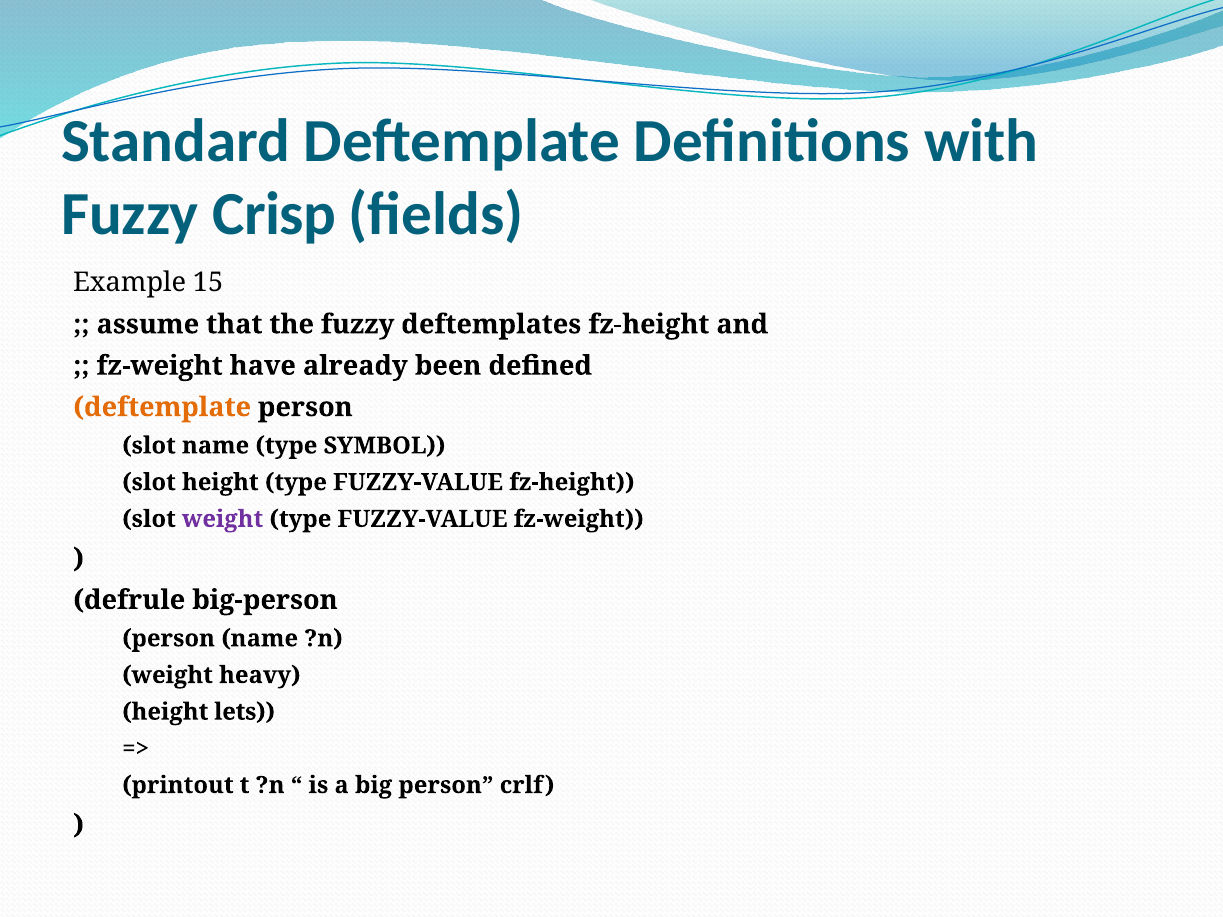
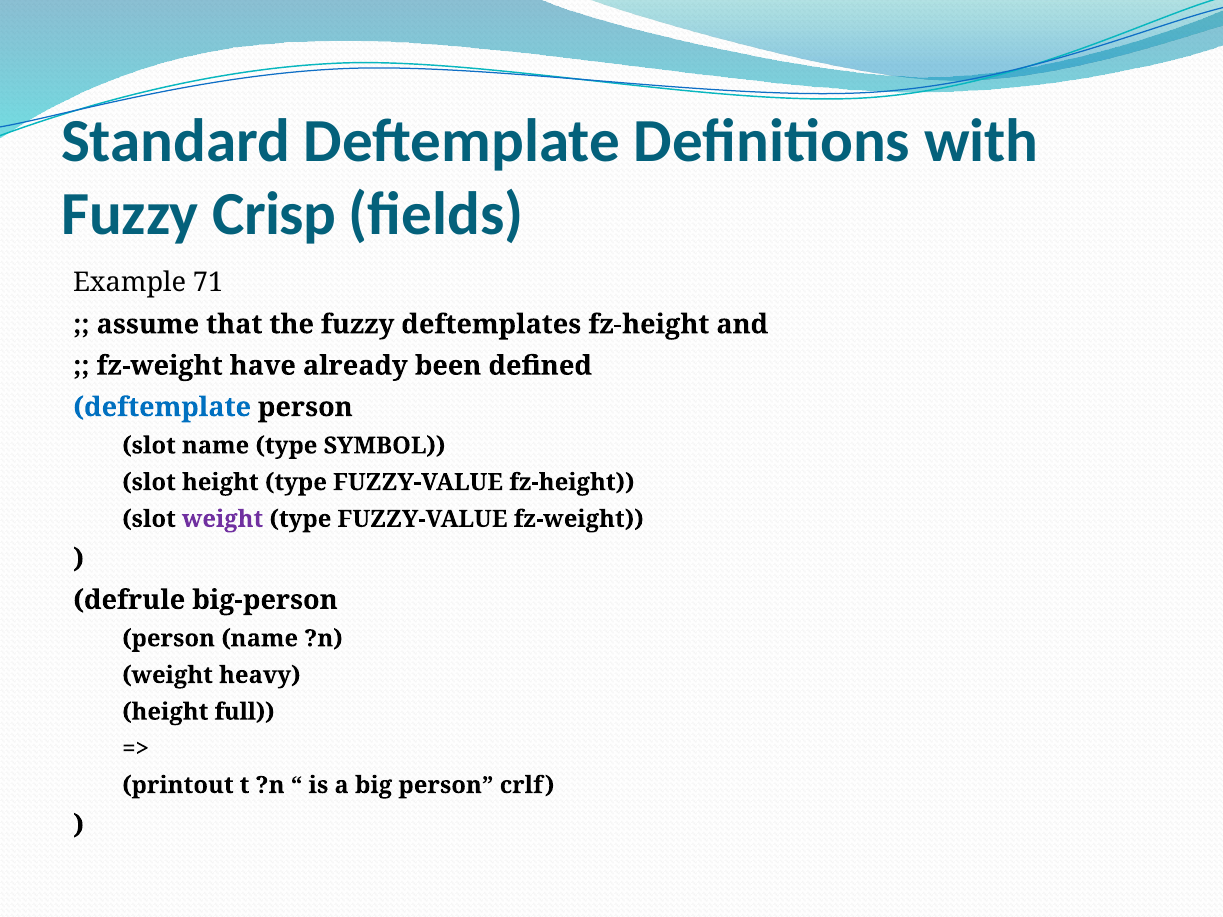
15: 15 -> 71 (208, 283)
deftemplate colour: orange -> blue (162, 407)
lets: lets -> full (245, 712)
